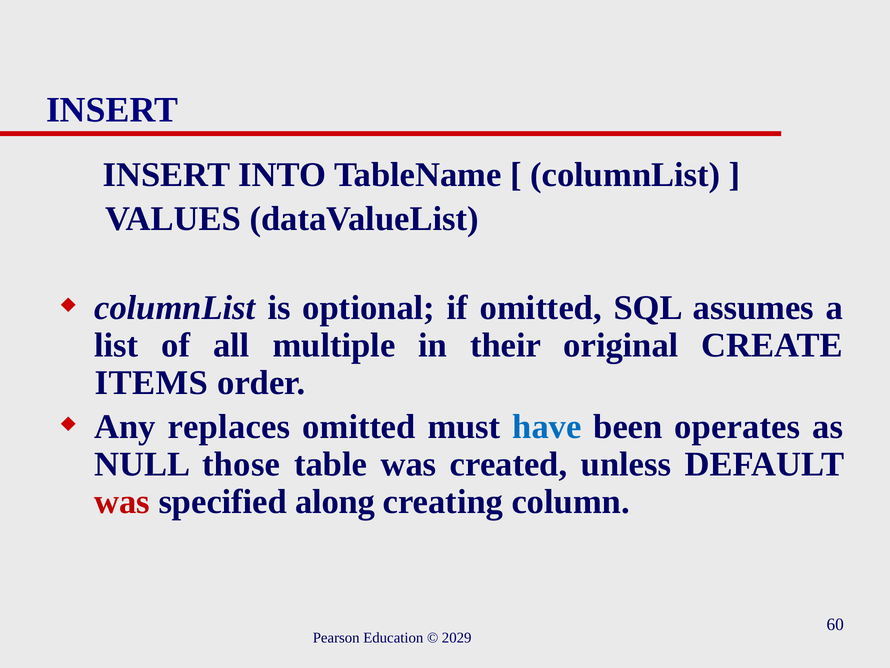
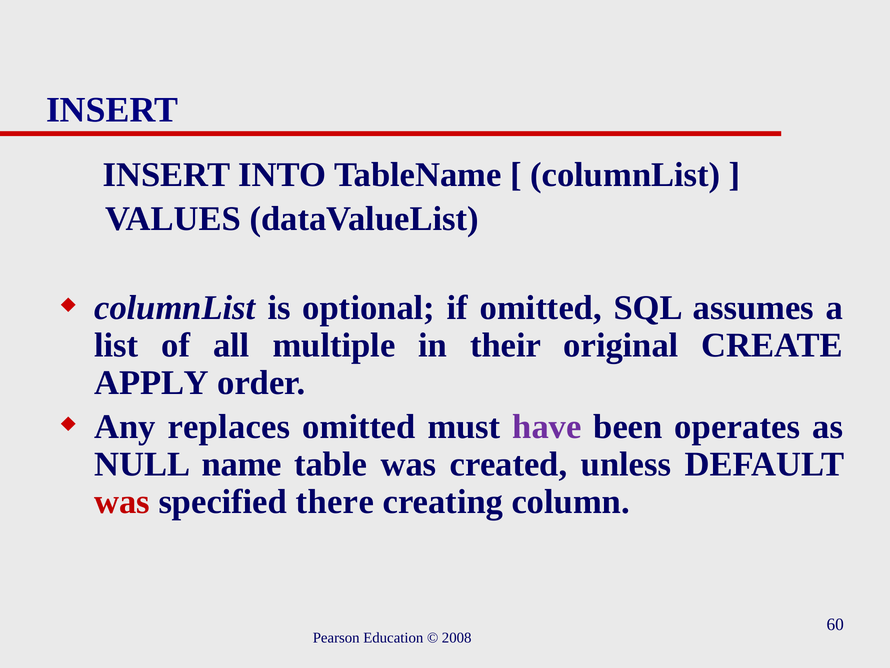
ITEMS: ITEMS -> APPLY (152, 382)
have colour: blue -> purple (547, 427)
those: those -> name (242, 464)
along: along -> there (335, 501)
2029: 2029 -> 2008 (457, 637)
